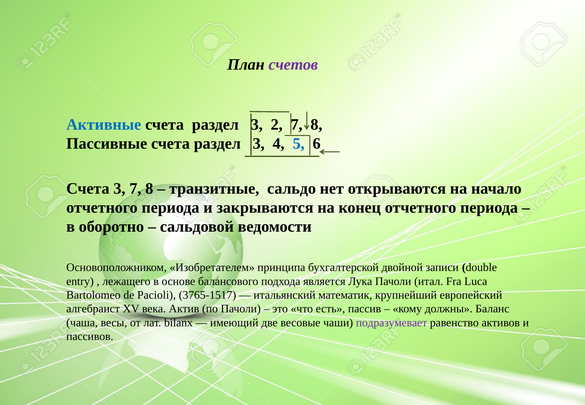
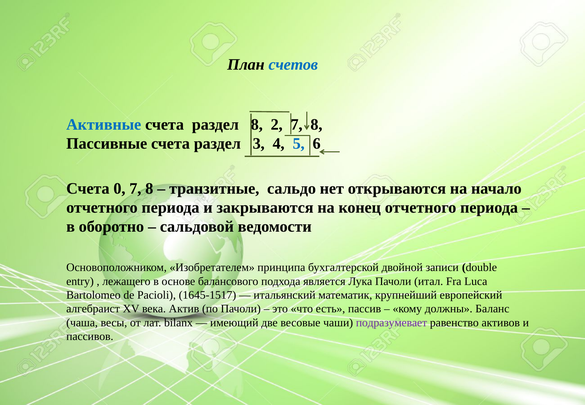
счетов colour: purple -> blue (293, 64)
Активные счета раздел 3: 3 -> 8 (257, 125)
Счета 3: 3 -> 0 (119, 188)
3765-1517: 3765-1517 -> 1645-1517 (207, 295)
